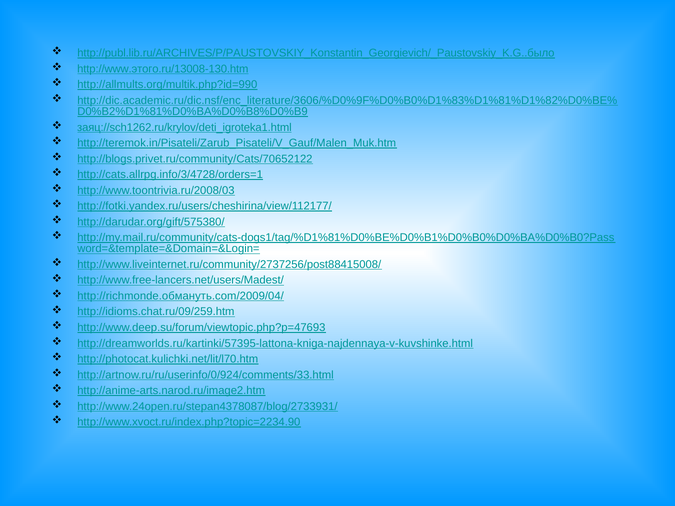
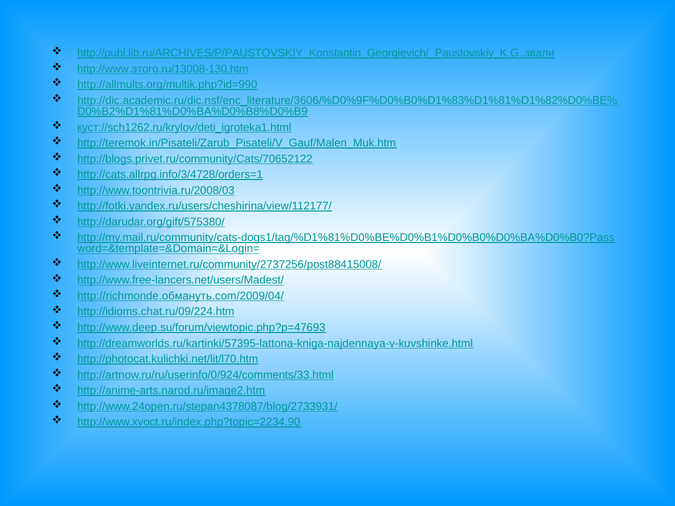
http://publ.lib.ru/ARCHIVES/P/PAUSTOVSKIY_Konstantin_Georgievich/_Paustovskiy_K.G..было: http://publ.lib.ru/ARCHIVES/P/PAUSTOVSKIY_Konstantin_Georgievich/_Paustovskiy_K.G..было -> http://publ.lib.ru/ARCHIVES/P/PAUSTOVSKIY_Konstantin_Georgievich/_Paustovskiy_K.G..звали (316, 53)
заяц://sch1262.ru/krylov/deti_igroteka1.html: заяц://sch1262.ru/krylov/deti_igroteka1.html -> куст://sch1262.ru/krylov/deti_igroteka1.html (184, 127)
http://idioms.chat.ru/09/259.htm: http://idioms.chat.ru/09/259.htm -> http://idioms.chat.ru/09/224.htm (156, 312)
